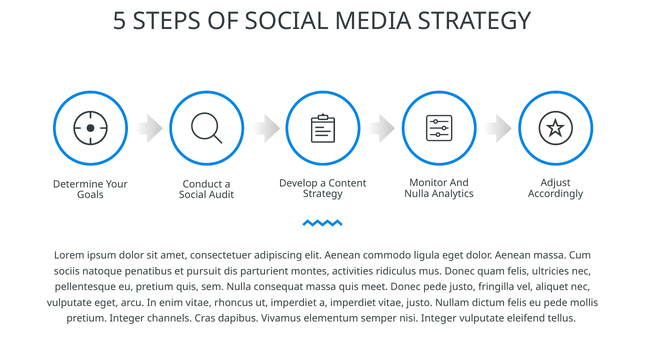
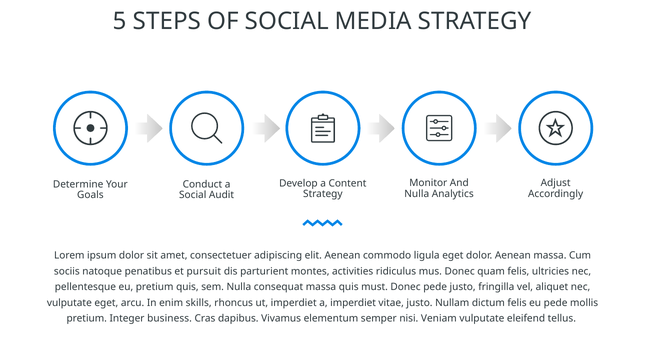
meet: meet -> must (375, 287)
enim vitae: vitae -> skills (199, 303)
channels: channels -> business (170, 318)
nisi Integer: Integer -> Veniam (439, 318)
